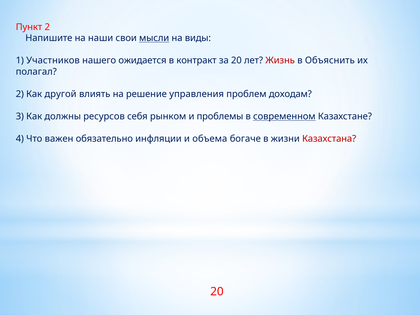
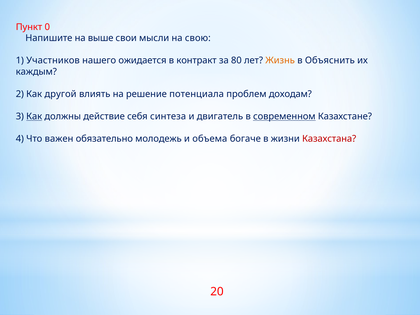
Пункт 2: 2 -> 0 (47, 27)
наши: наши -> выше (101, 38)
мысли underline: present -> none (154, 38)
виды: виды -> свою (198, 38)
за 20: 20 -> 80 (236, 61)
Жизнь colour: red -> orange (280, 61)
полагал: полагал -> каждым (36, 72)
управления: управления -> потенциала (197, 94)
Как underline: none -> present (34, 116)
ресурсов: ресурсов -> действие (104, 116)
рынком: рынком -> синтеза (168, 116)
проблемы: проблемы -> двигатель (220, 116)
инфляции: инфляции -> молодежь (158, 139)
